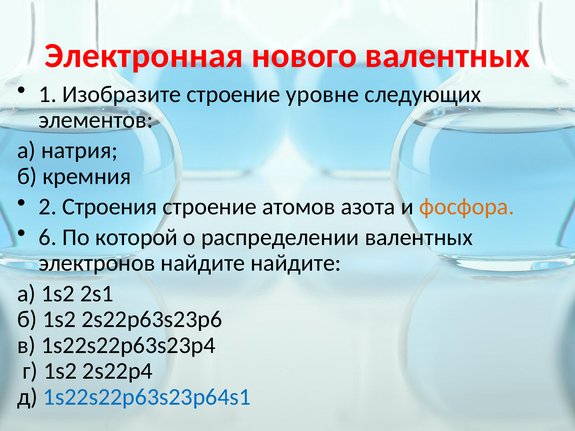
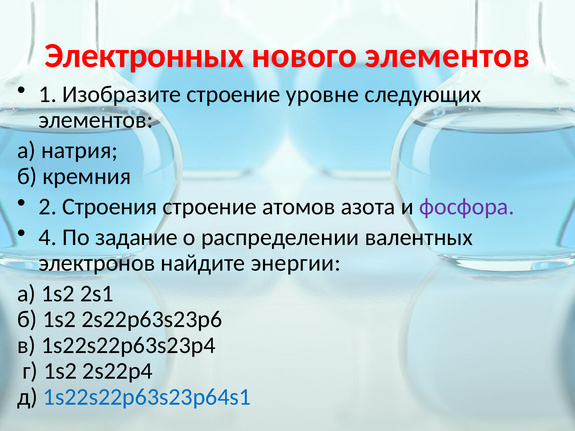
Электронная: Электронная -> Электронных (144, 56)
нового валентных: валентных -> элементов (447, 56)
фосфора colour: orange -> purple (467, 207)
6: 6 -> 4 (48, 237)
которой: которой -> задание (136, 237)
найдите найдите: найдите -> энергии (296, 263)
